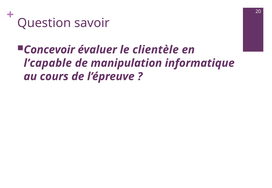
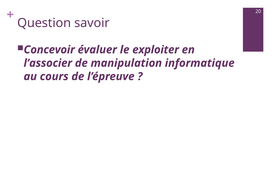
clientèle: clientèle -> exploiter (156, 50)
l’capable: l’capable -> l’associer (48, 63)
